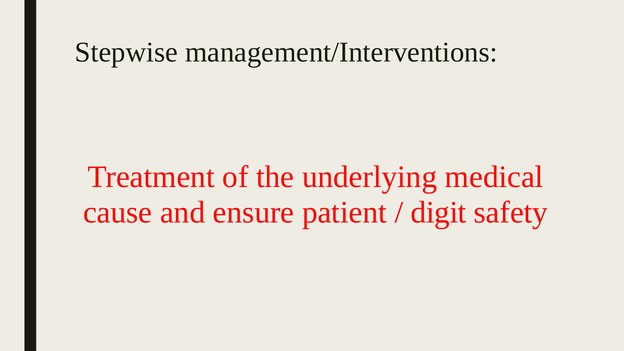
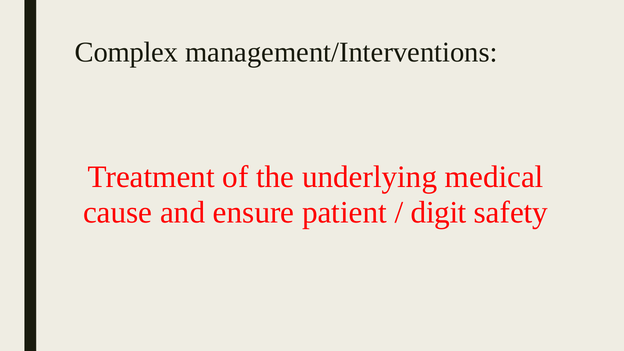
Stepwise: Stepwise -> Complex (127, 52)
